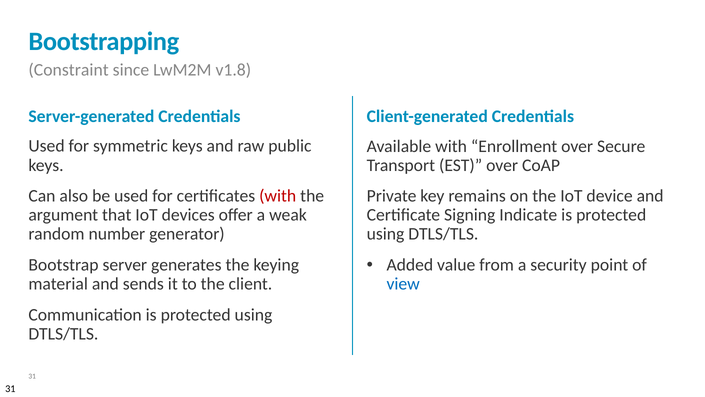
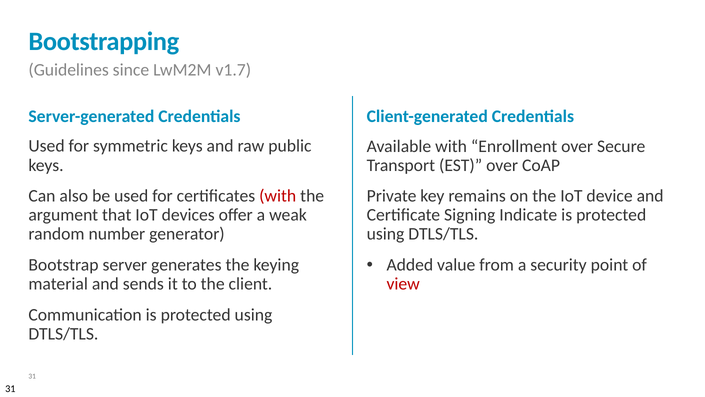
Constraint: Constraint -> Guidelines (69, 70)
v1.8: v1.8 -> v1.7 (233, 70)
view colour: blue -> red (403, 284)
